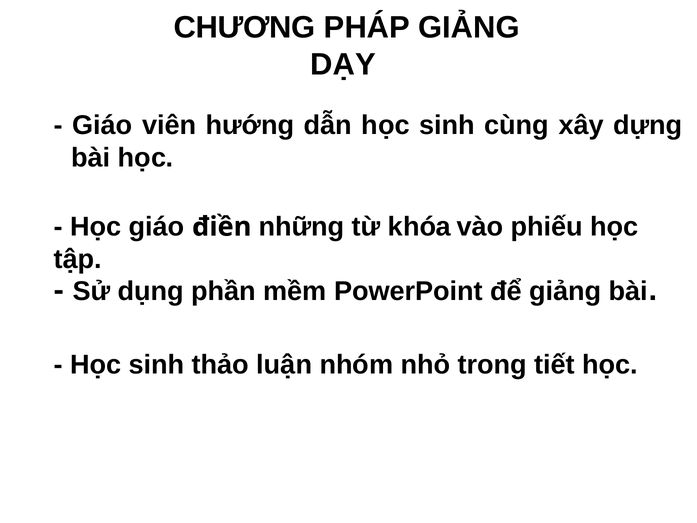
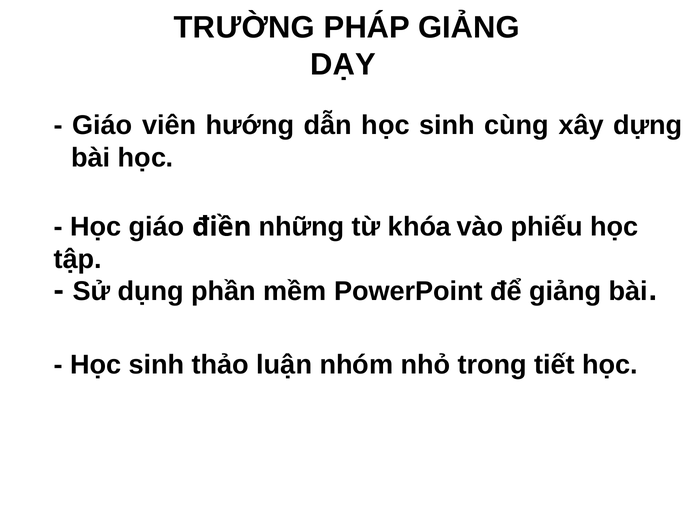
CHƯƠNG: CHƯƠNG -> TRƯỜNG (244, 27)
